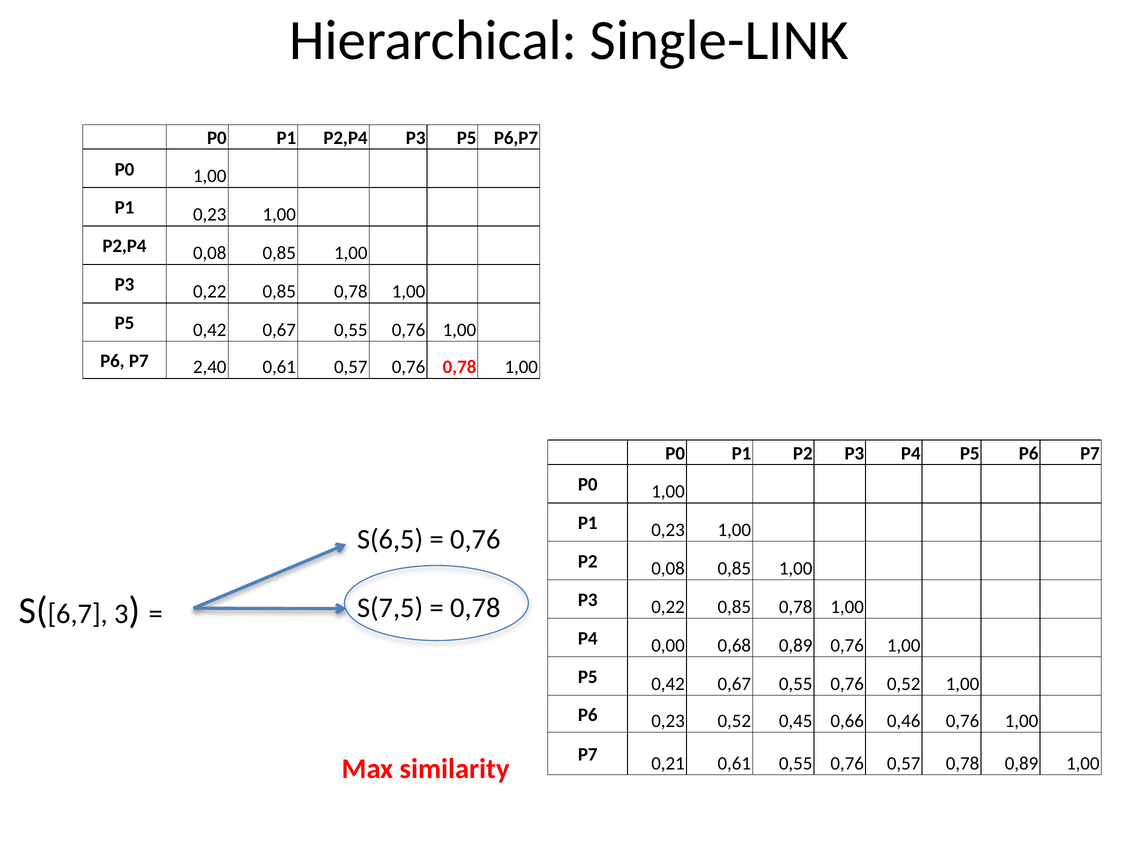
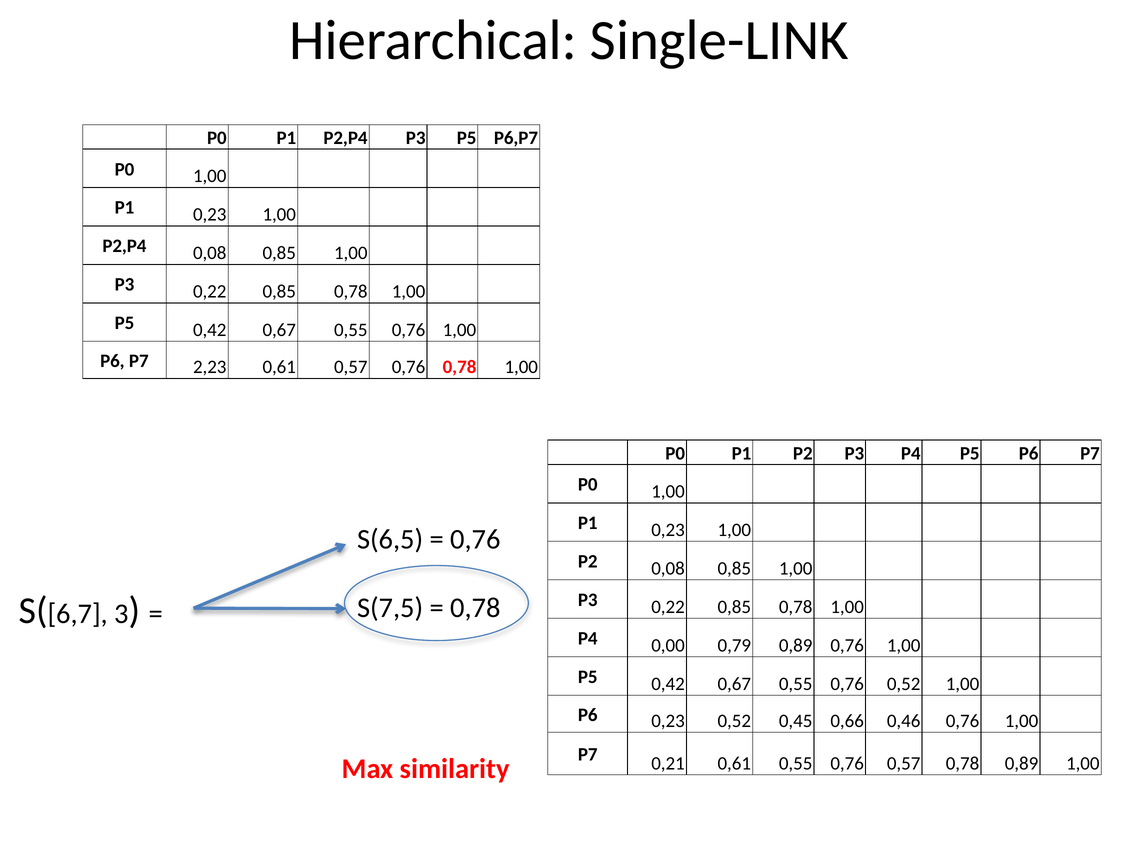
2,40: 2,40 -> 2,23 (210, 367)
0,68: 0,68 -> 0,79 (734, 645)
